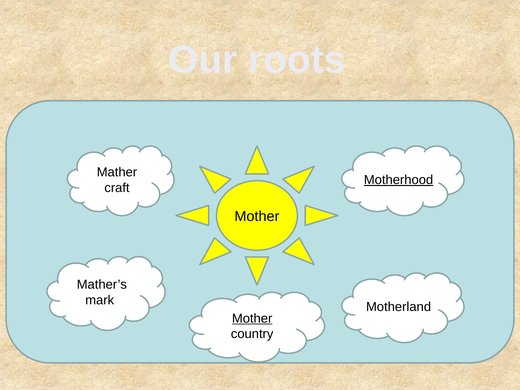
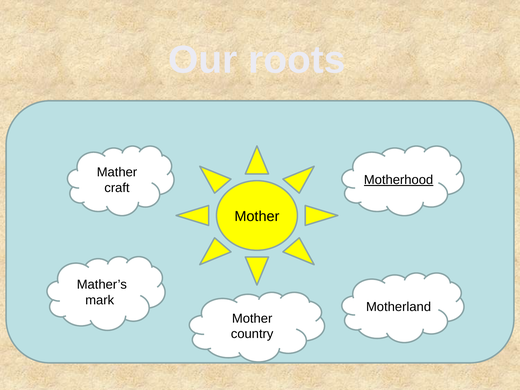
Mother underline: present -> none (252, 318)
